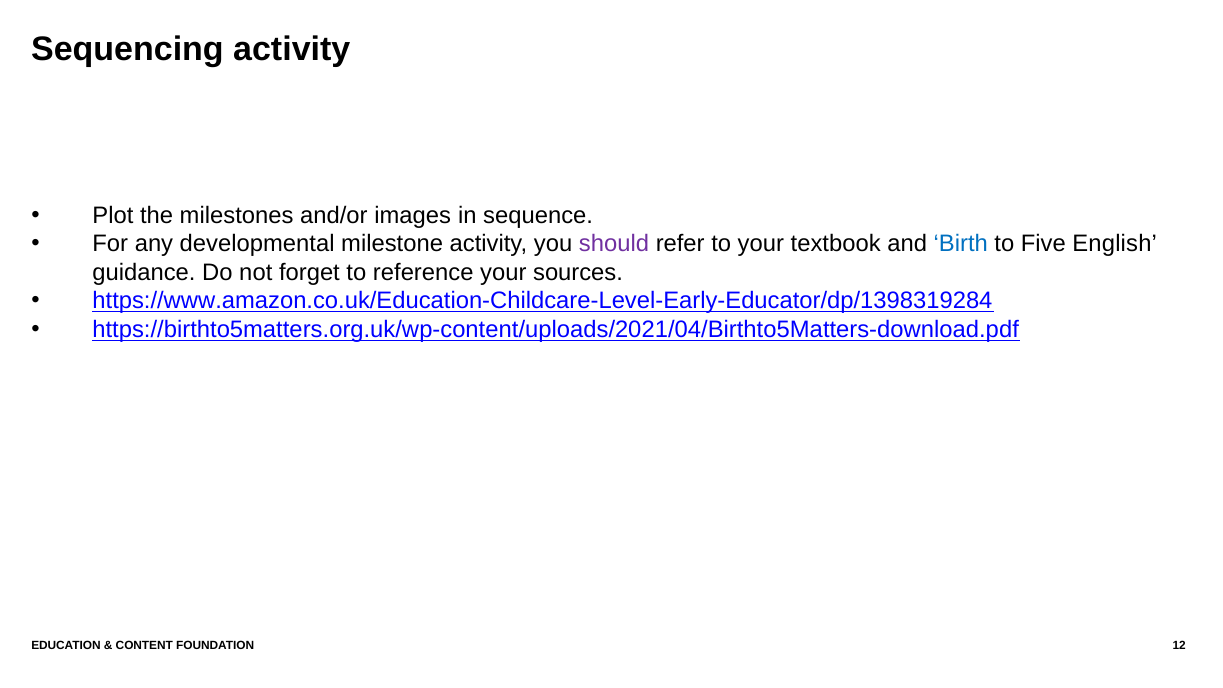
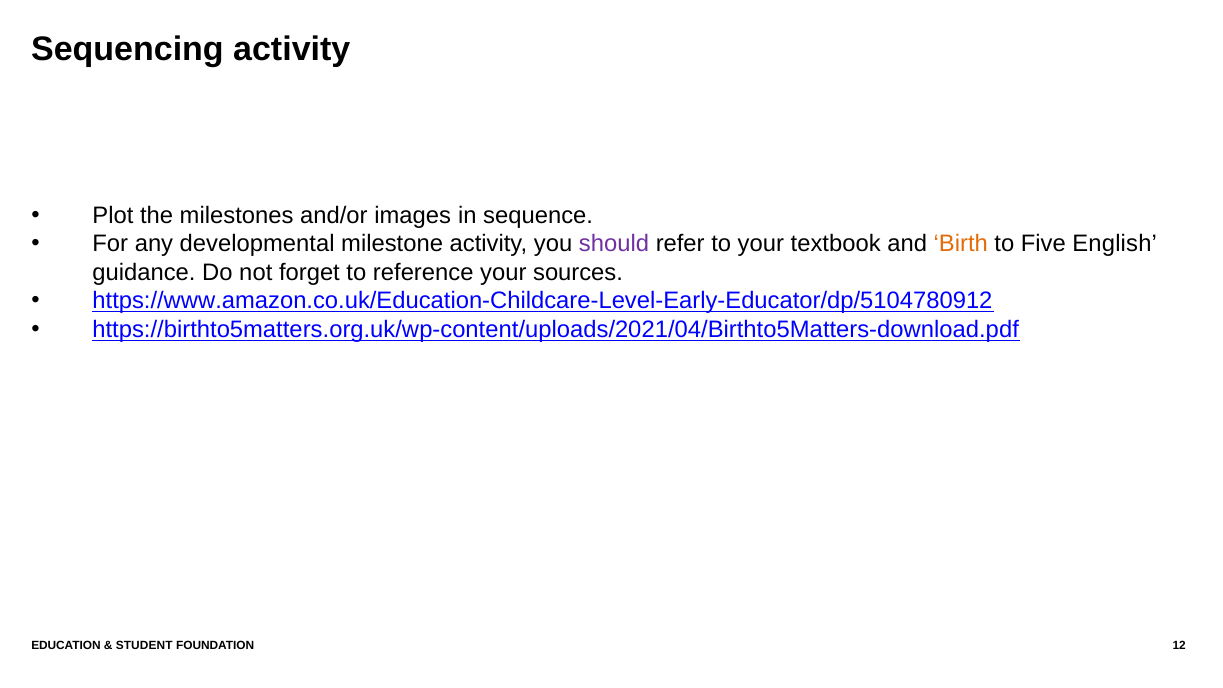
Birth colour: blue -> orange (961, 244)
https://www.amazon.co.uk/Education-Childcare-Level-Early-Educator/dp/1398319284: https://www.amazon.co.uk/Education-Childcare-Level-Early-Educator/dp/1398319284 -> https://www.amazon.co.uk/Education-Childcare-Level-Early-Educator/dp/5104780912 (542, 301)
CONTENT: CONTENT -> STUDENT (144, 646)
